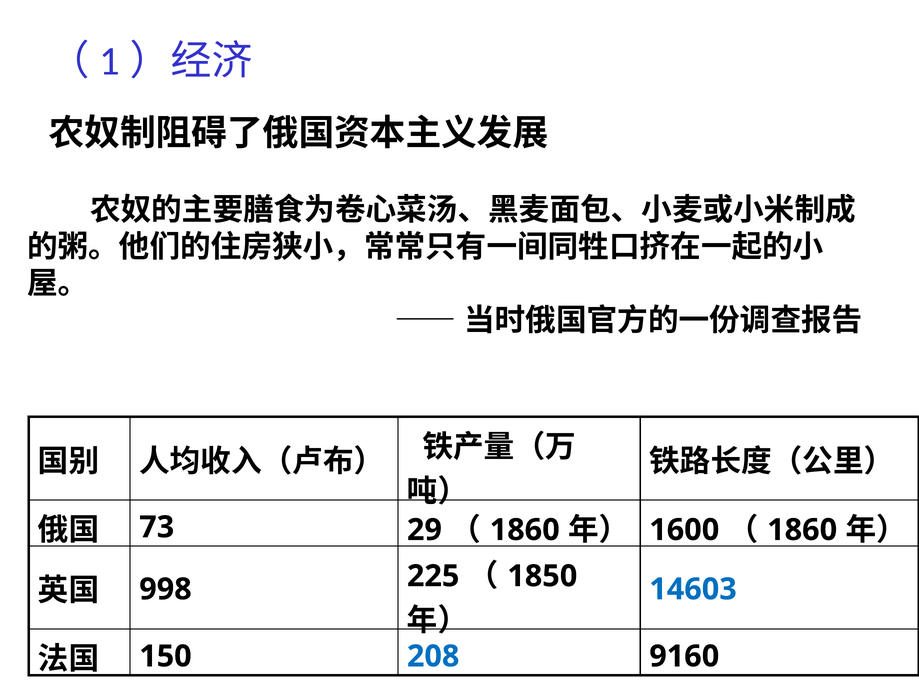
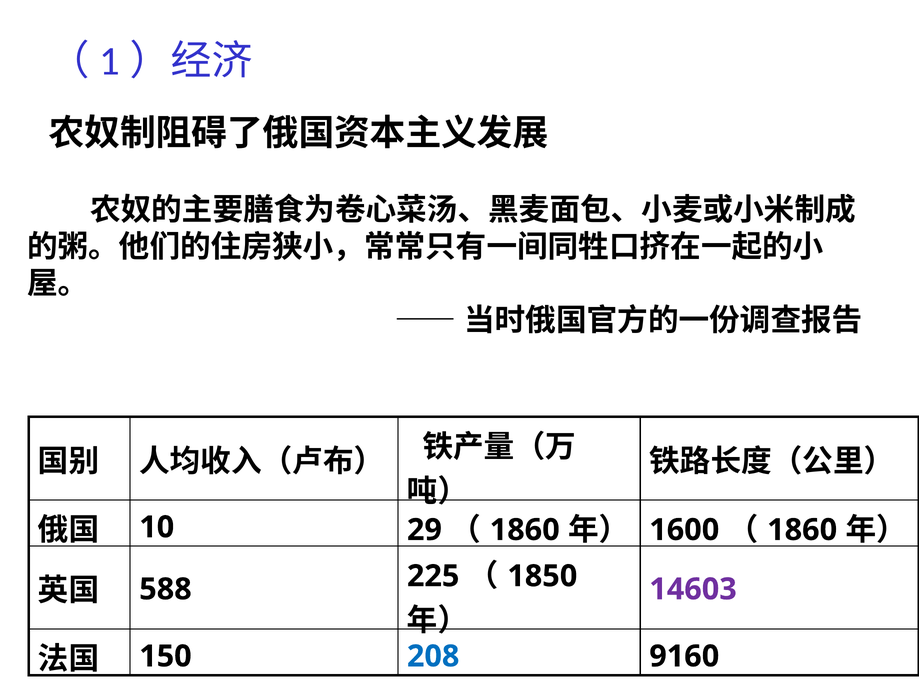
73: 73 -> 10 (157, 527)
998: 998 -> 588 (165, 589)
14603 colour: blue -> purple (693, 589)
